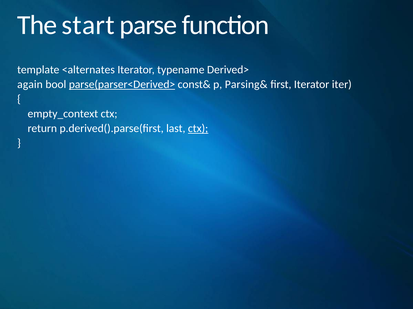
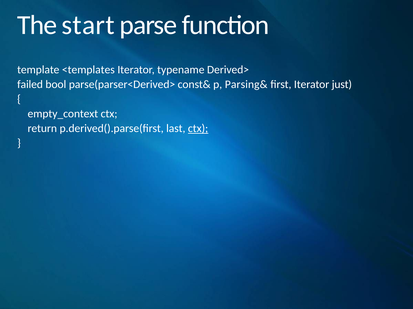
<alternates: <alternates -> <templates (88, 70)
again: again -> failed (30, 85)
parse(parser<Derived> underline: present -> none (122, 85)
iter: iter -> just (342, 85)
